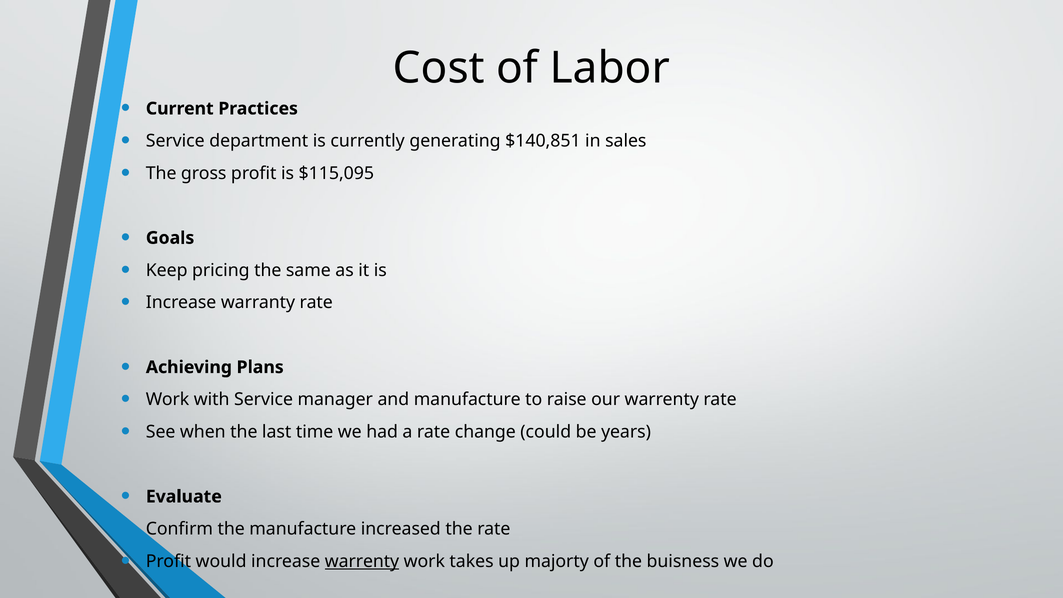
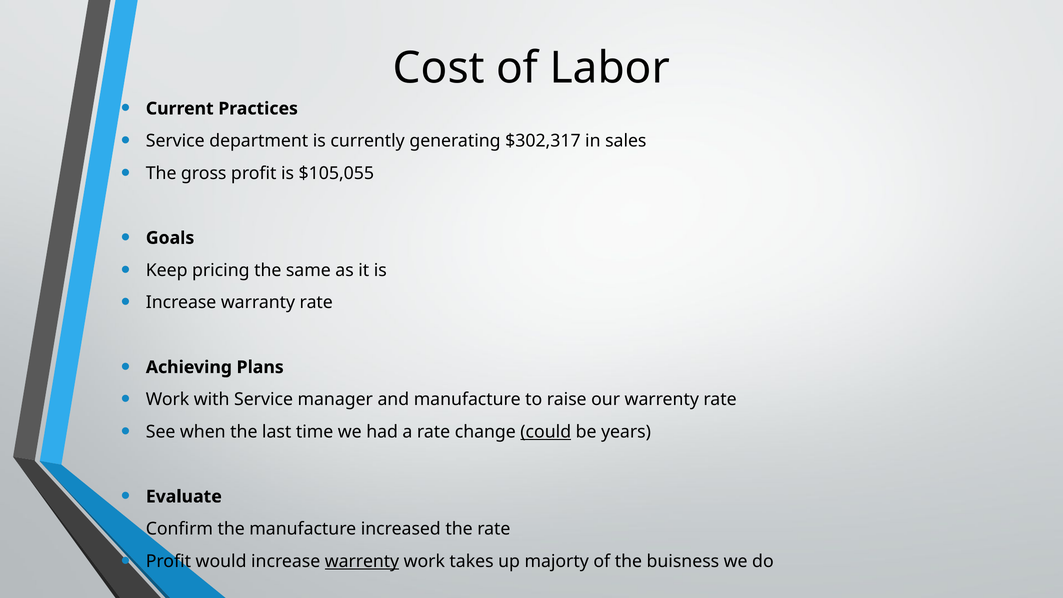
$140,851: $140,851 -> $302,317 (543, 141)
$115,095: $115,095 -> $105,055 (336, 173)
could underline: none -> present (546, 432)
